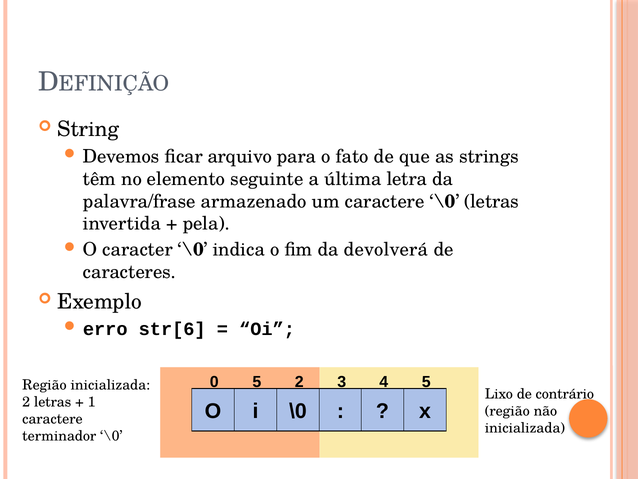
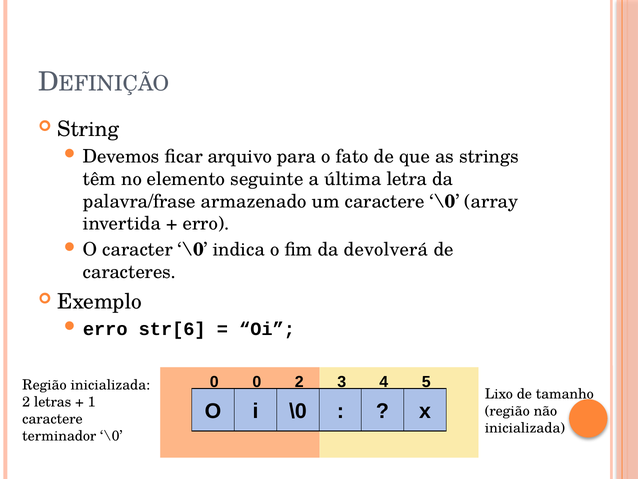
\0 letras: letras -> array (491, 201)
pela: pela -> erro (206, 224)
0 5: 5 -> 0 (257, 381)
contrário: contrário -> tamanho (565, 393)
